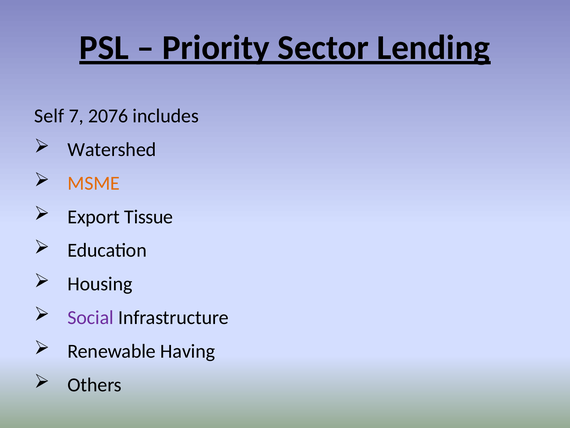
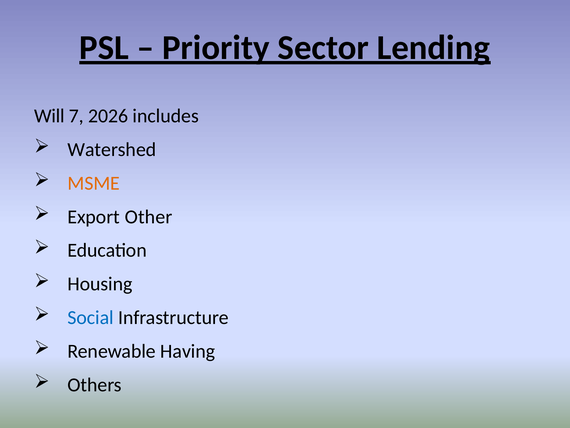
Self: Self -> Will (49, 116)
2076: 2076 -> 2026 (108, 116)
Tissue: Tissue -> Other (149, 217)
Social colour: purple -> blue (91, 317)
